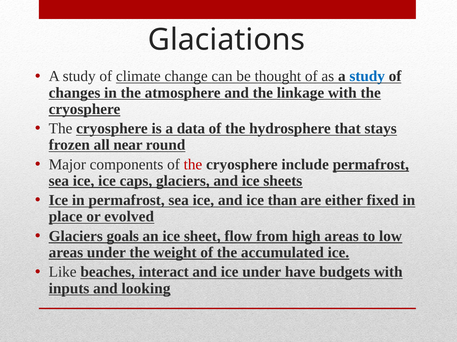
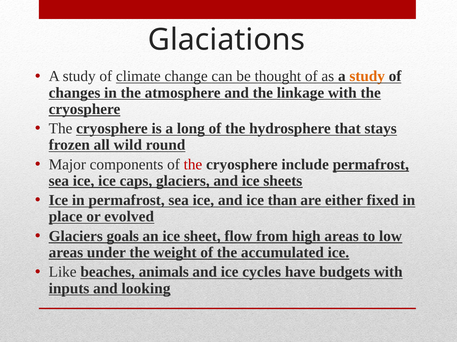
study colour: blue -> orange (367, 76)
data: data -> long (191, 129)
near: near -> wild (128, 145)
interact: interact -> animals (164, 273)
ice under: under -> cycles (262, 273)
